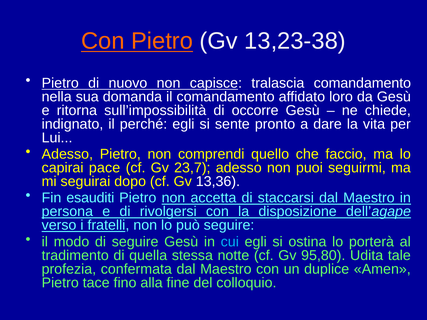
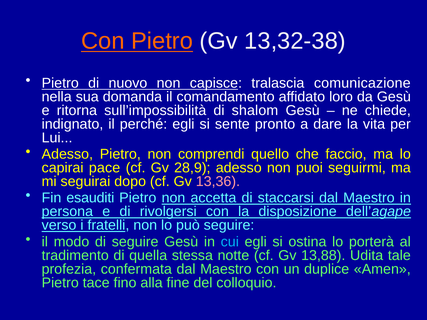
13,23-38: 13,23-38 -> 13,32-38 (295, 41)
tralascia comandamento: comandamento -> comunicazione (362, 83)
occorre: occorre -> shalom (255, 110)
23,7: 23,7 -> 28,9 (192, 168)
13,36 colour: white -> pink (218, 182)
95,80: 95,80 -> 13,88 (323, 256)
